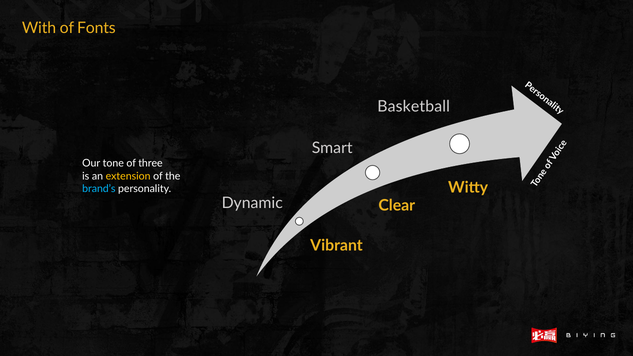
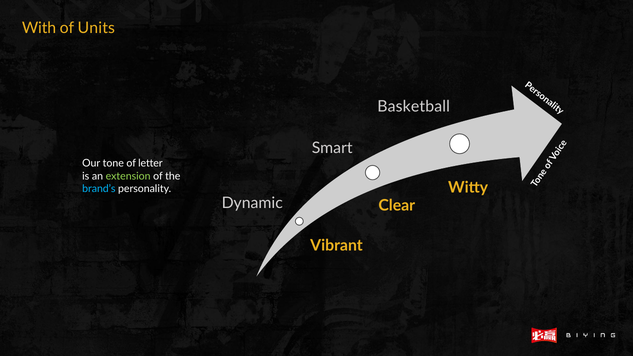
Fonts: Fonts -> Units (96, 28)
three: three -> letter (150, 163)
extension colour: yellow -> light green (128, 176)
